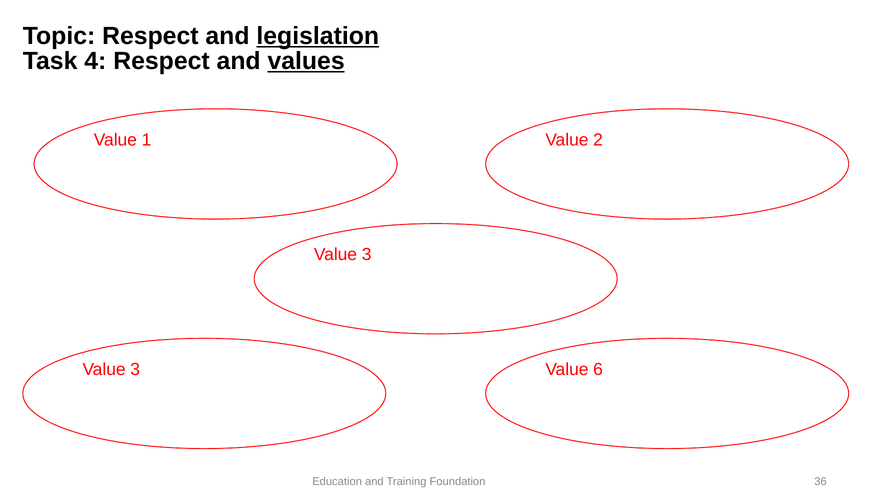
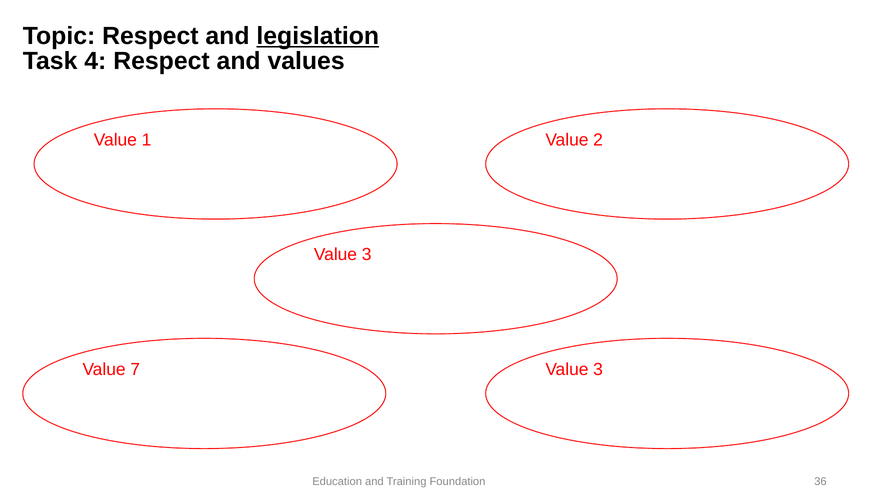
values underline: present -> none (306, 61)
3: 3 -> 7 (135, 369)
6: 6 -> 3 (598, 369)
